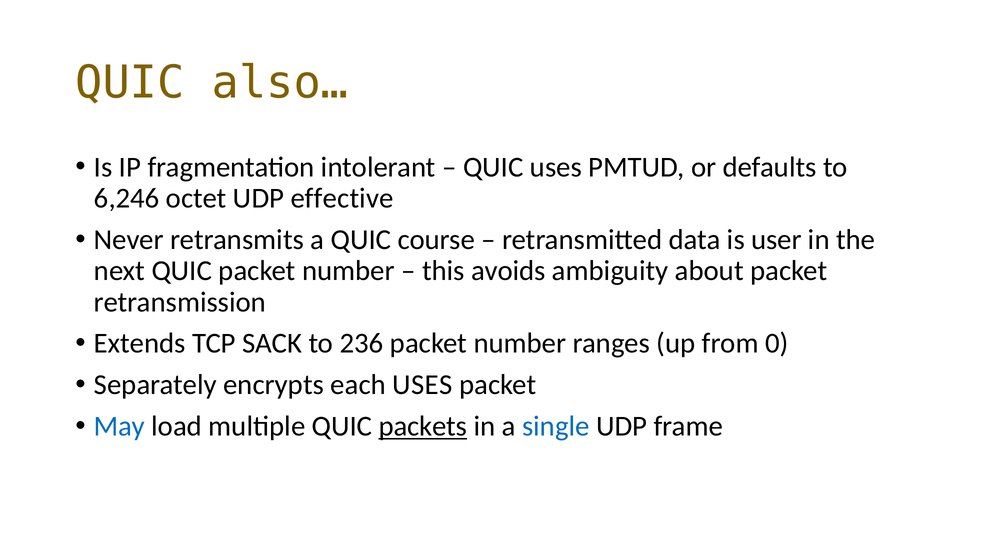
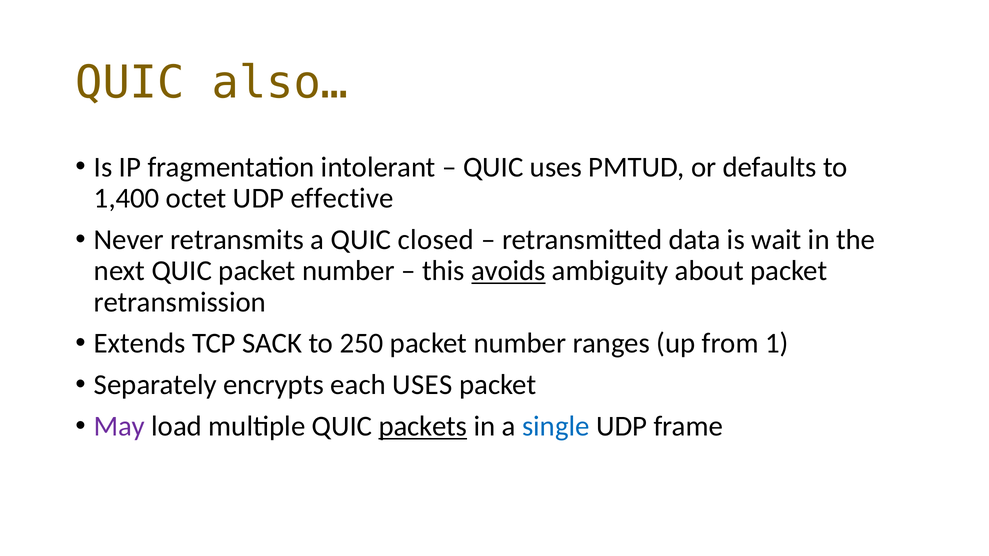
6,246: 6,246 -> 1,400 (127, 198)
course: course -> closed (436, 240)
user: user -> wait (776, 240)
avoids underline: none -> present (508, 271)
236: 236 -> 250 (362, 344)
0: 0 -> 1 (777, 344)
May colour: blue -> purple (119, 427)
